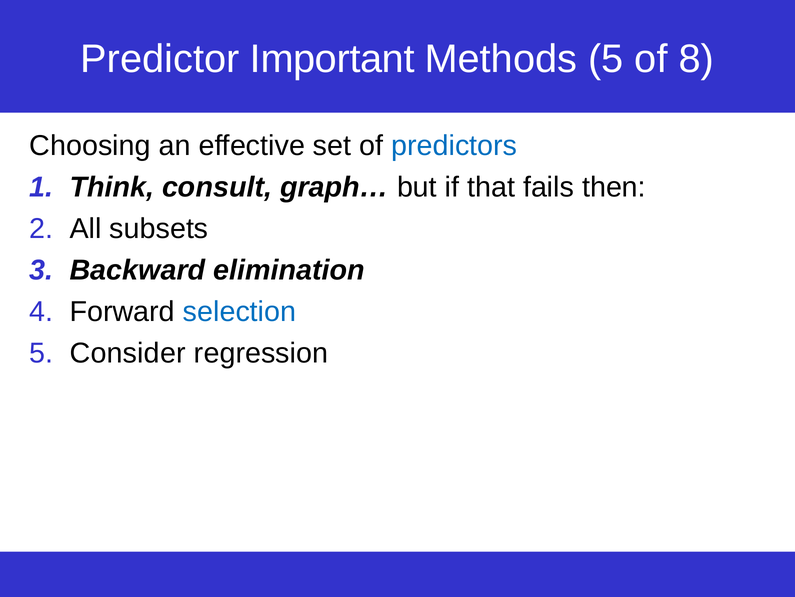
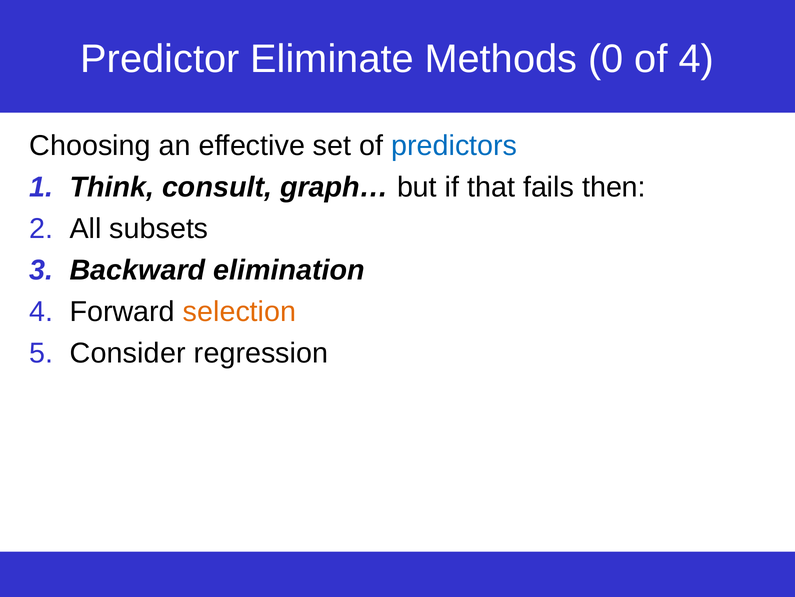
Important: Important -> Eliminate (332, 59)
Methods 5: 5 -> 0 (606, 59)
of 8: 8 -> 4 (696, 59)
selection colour: blue -> orange (239, 311)
